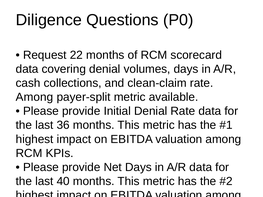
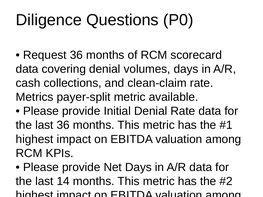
Request 22: 22 -> 36 (76, 55)
Among: Among -> Metrics (35, 97)
40: 40 -> 14 (63, 181)
